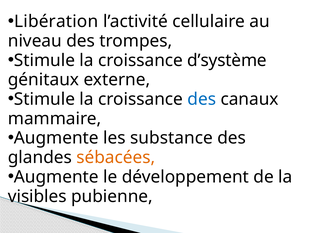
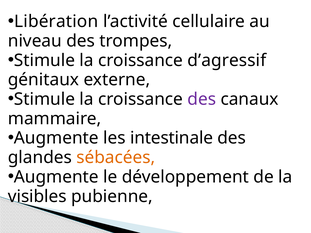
d’système: d’système -> d’agressif (227, 60)
des colour: blue -> purple (202, 99)
substance: substance -> intestinale (172, 138)
